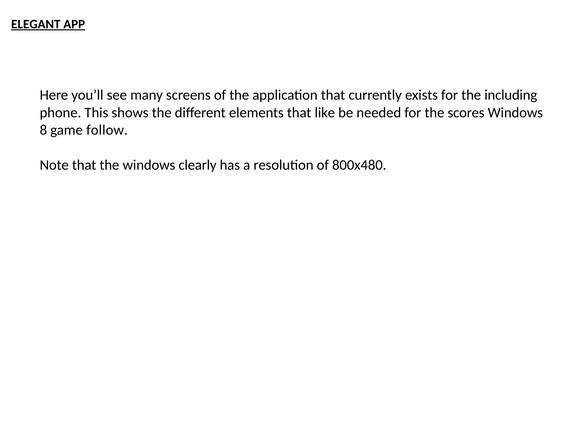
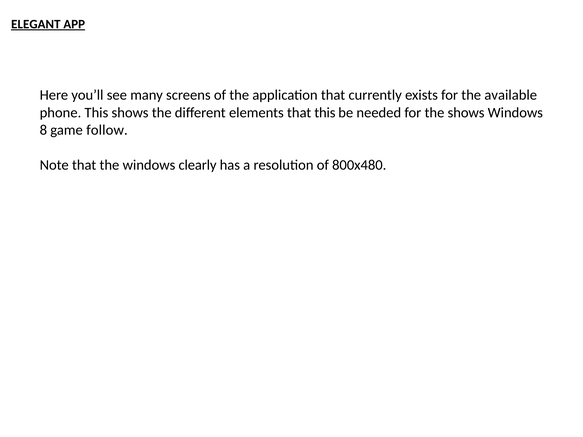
including: including -> available (511, 95)
that like: like -> this (325, 113)
the scores: scores -> shows (466, 113)
